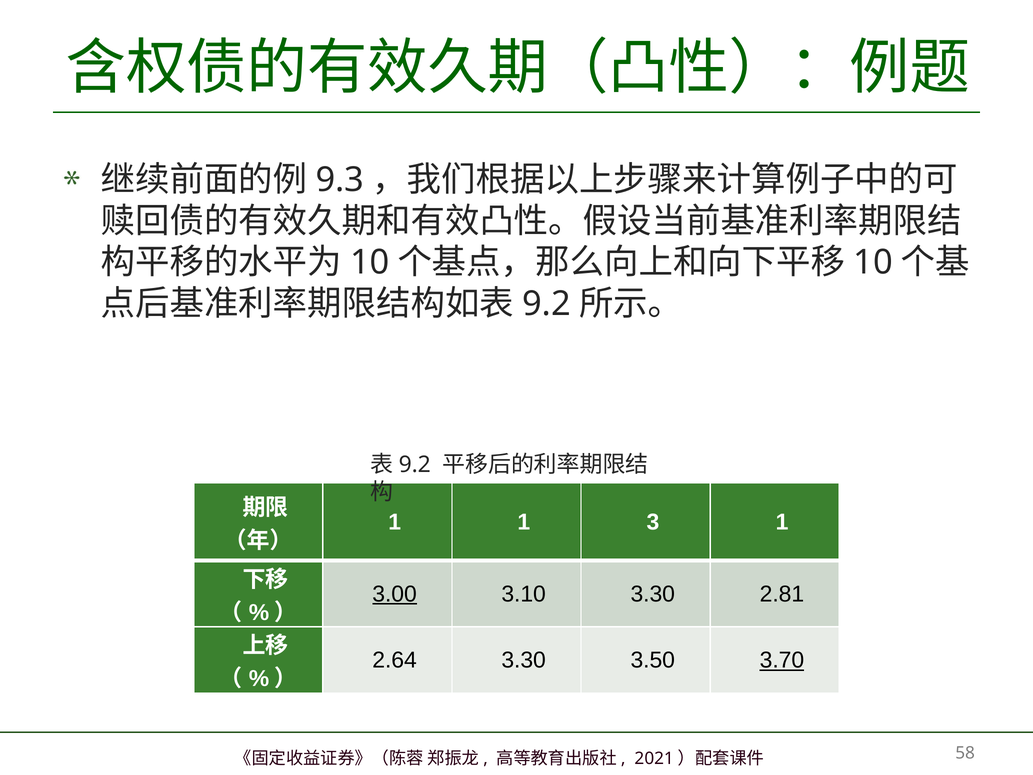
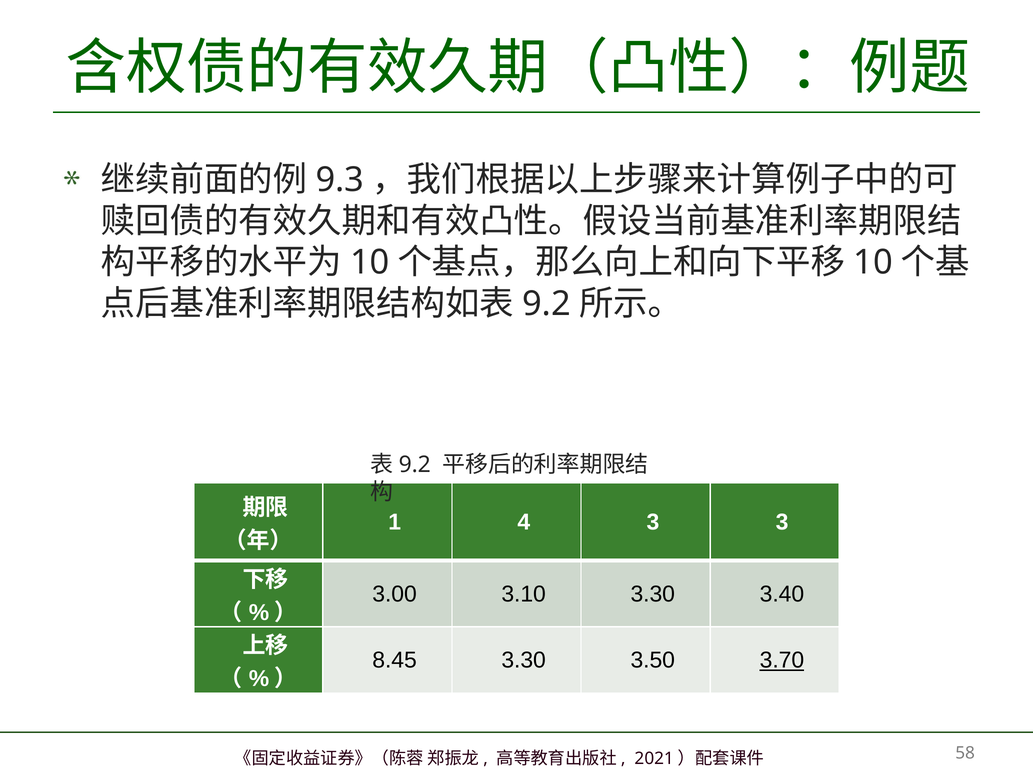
1 1: 1 -> 4 (524, 522)
3 1: 1 -> 3 (782, 522)
3.00 underline: present -> none (395, 594)
2.81: 2.81 -> 3.40 (782, 594)
2.64: 2.64 -> 8.45 (395, 660)
